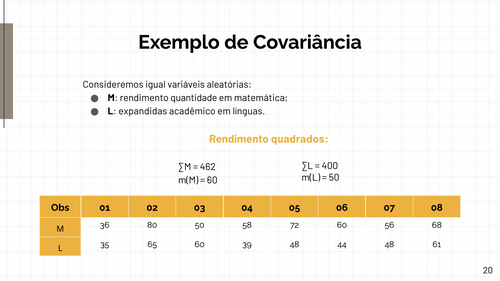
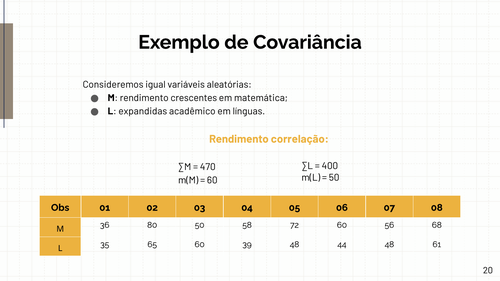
quantidade: quantidade -> crescentes (194, 98)
quadrados: quadrados -> correlação (300, 139)
462: 462 -> 470 (208, 167)
